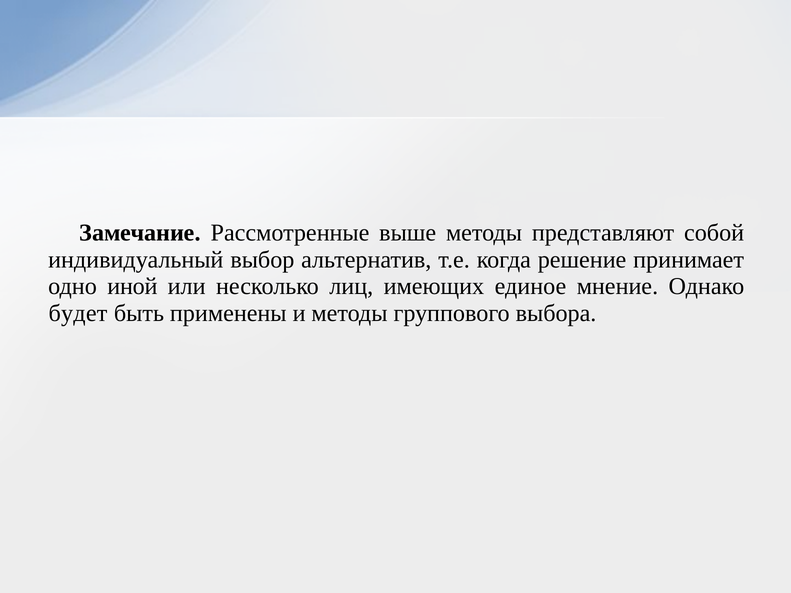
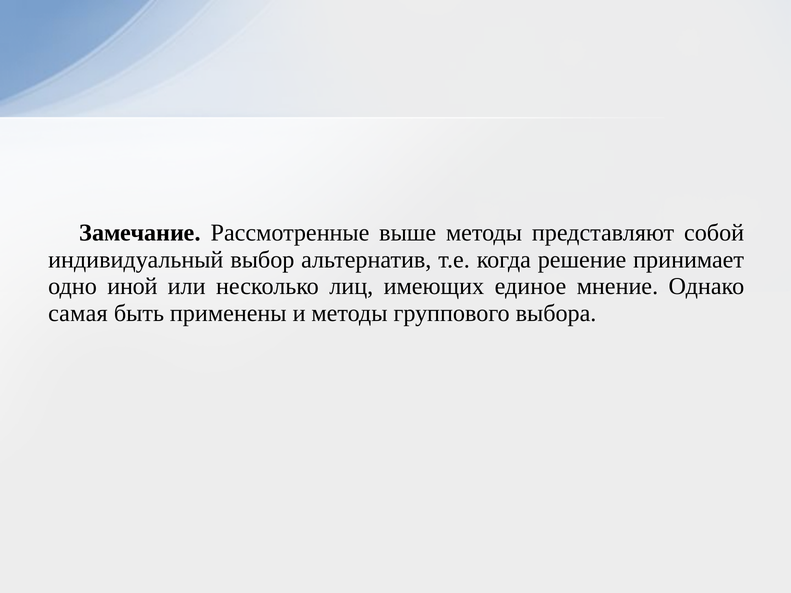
будет: будет -> самая (78, 313)
